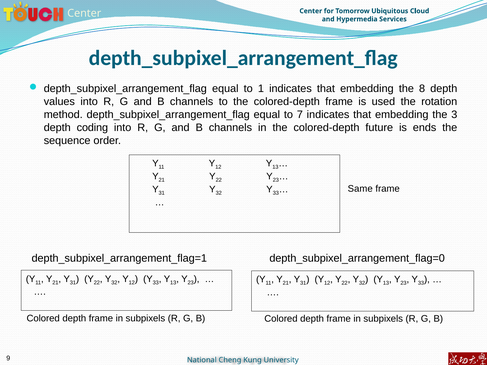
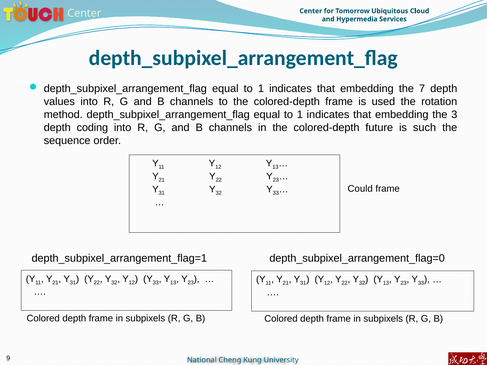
8: 8 -> 7 (422, 89)
7: 7 -> 1 (300, 115)
ends: ends -> such (425, 128)
Same: Same -> Could (360, 189)
